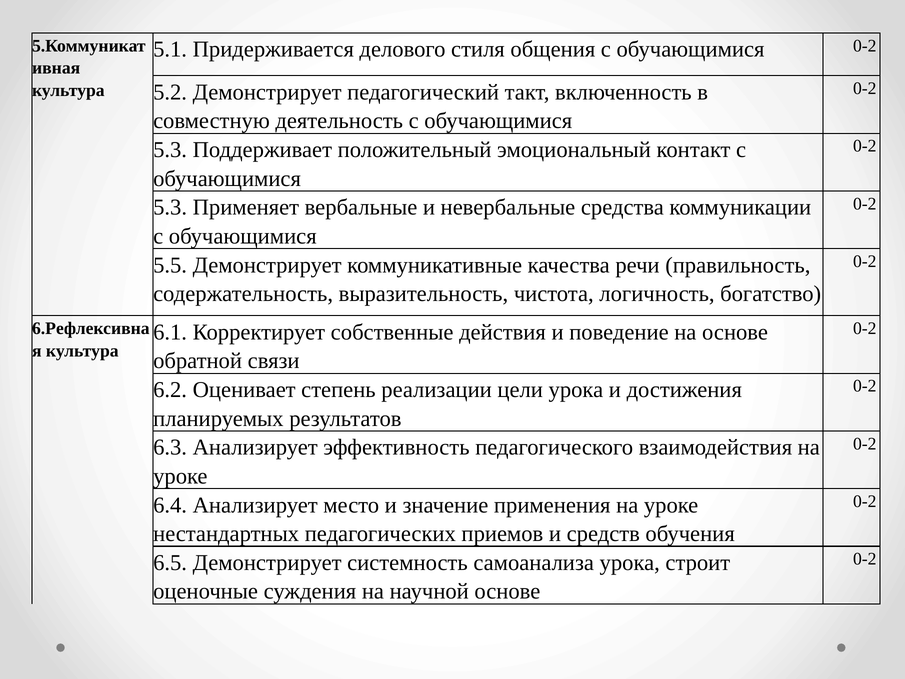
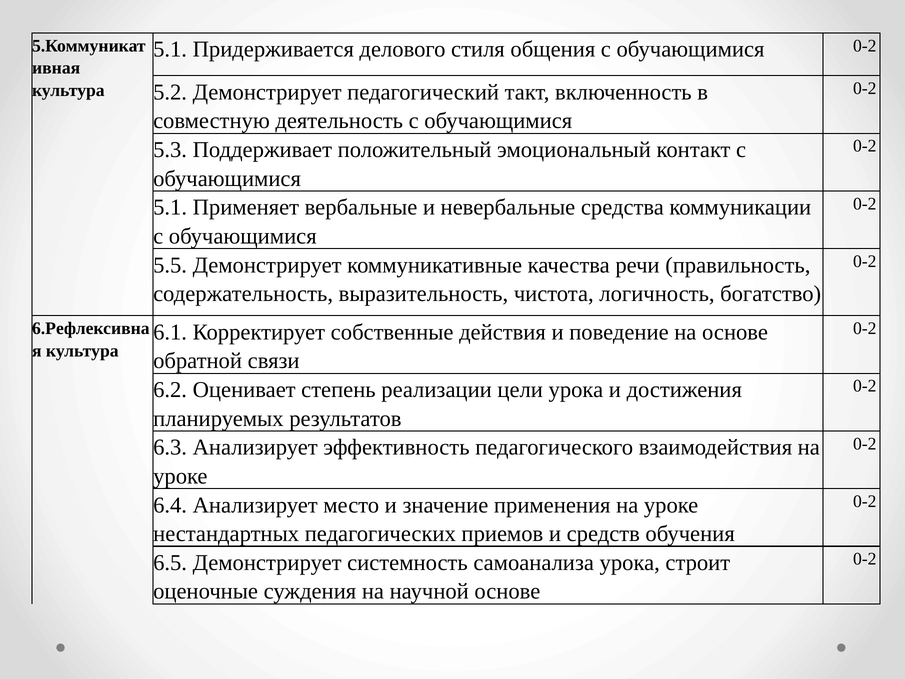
5.3: 5.3 -> 5.1 (170, 207)
